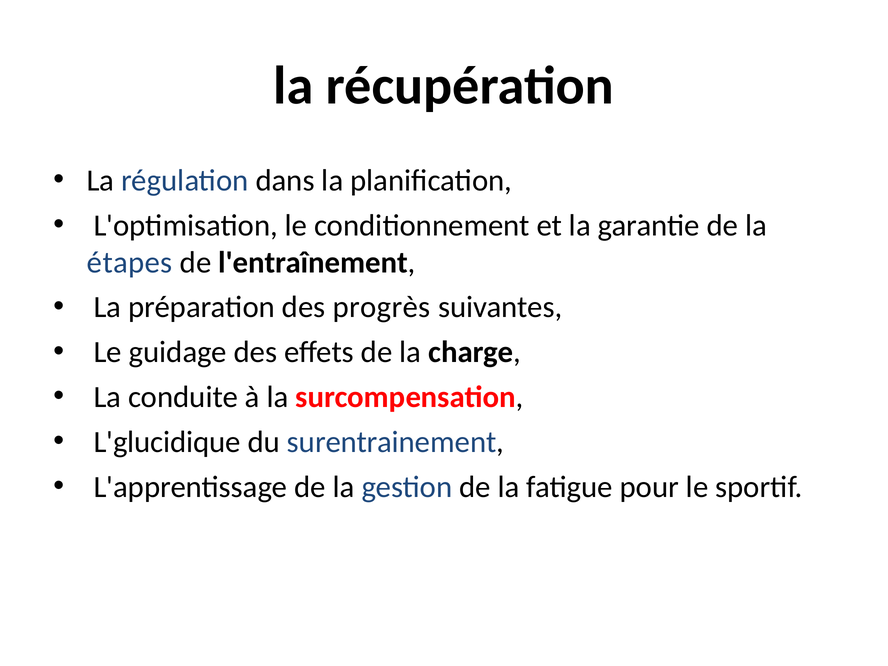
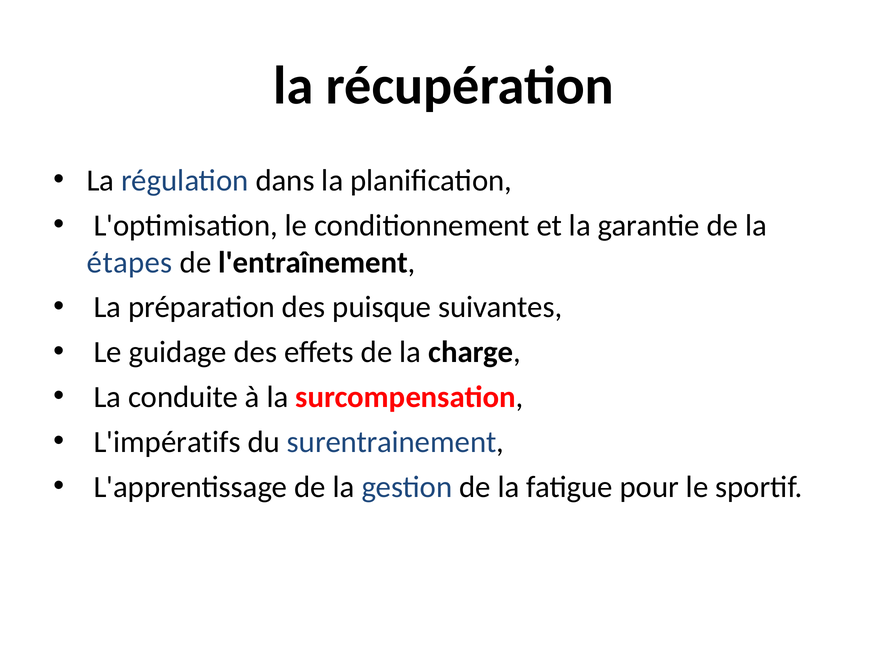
progrès: progrès -> puisque (382, 307)
L'glucidique: L'glucidique -> L'impératifs (167, 442)
